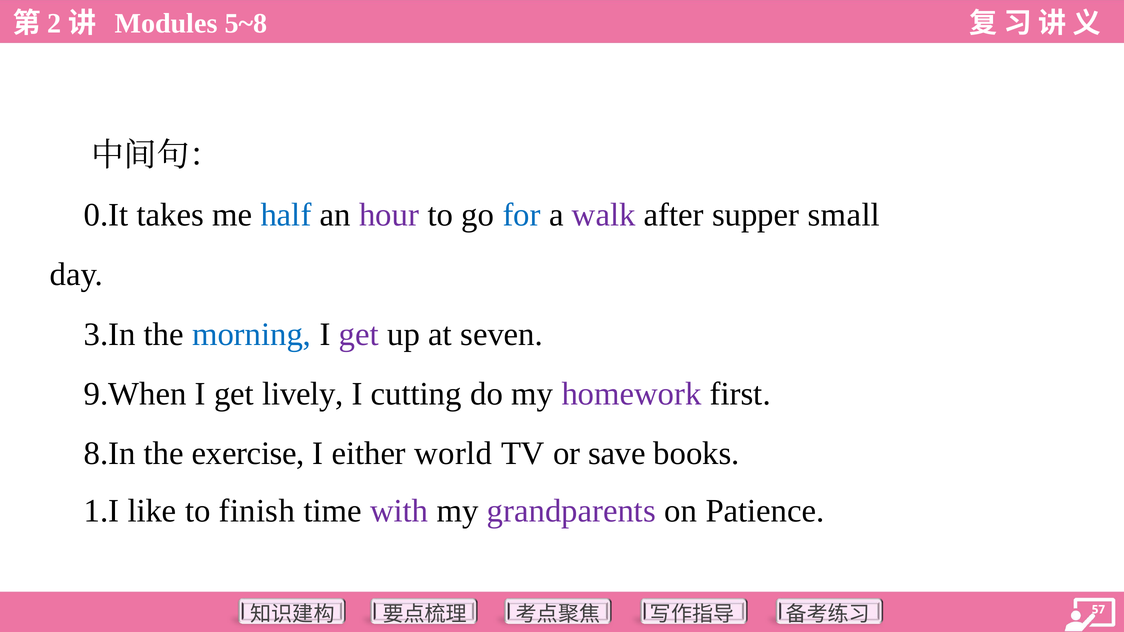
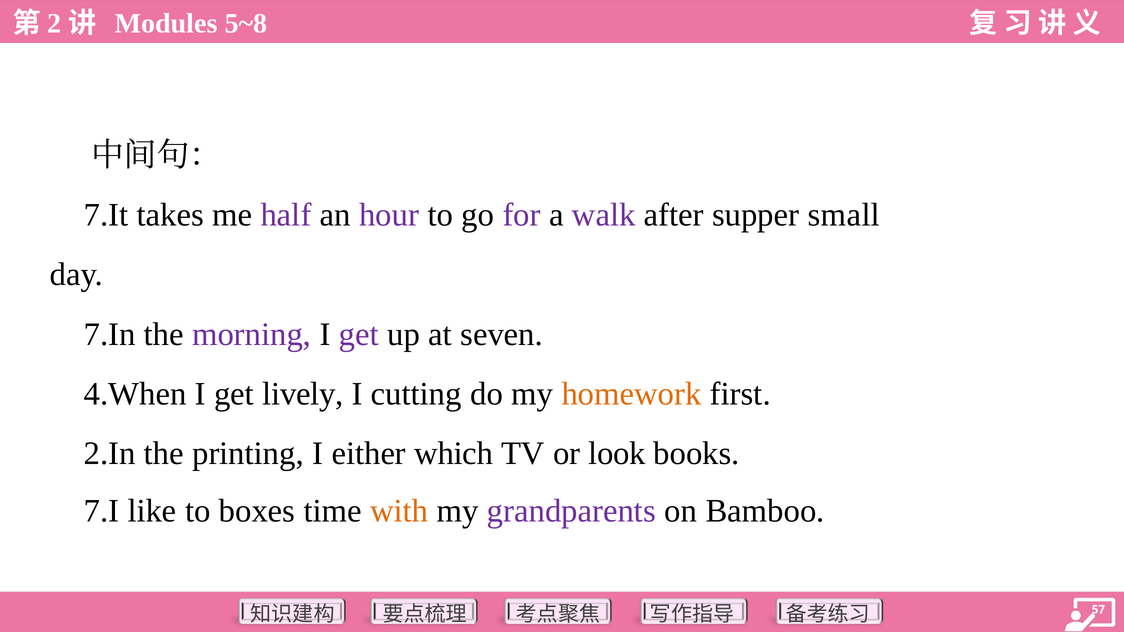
0.It: 0.It -> 7.It (106, 215)
half colour: blue -> purple (286, 215)
for colour: blue -> purple (522, 215)
3.In: 3.In -> 7.In (110, 334)
morning colour: blue -> purple (252, 334)
9.When: 9.When -> 4.When (135, 394)
homework colour: purple -> orange (632, 394)
8.In: 8.In -> 2.In (110, 454)
exercise: exercise -> printing (248, 454)
world: world -> which (454, 454)
save: save -> look (617, 454)
1.I: 1.I -> 7.I (101, 511)
finish: finish -> boxes (257, 511)
with colour: purple -> orange (399, 511)
Patience: Patience -> Bamboo (765, 511)
